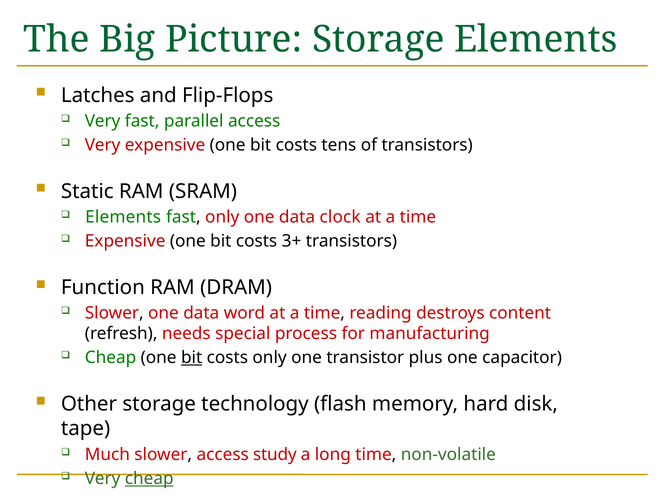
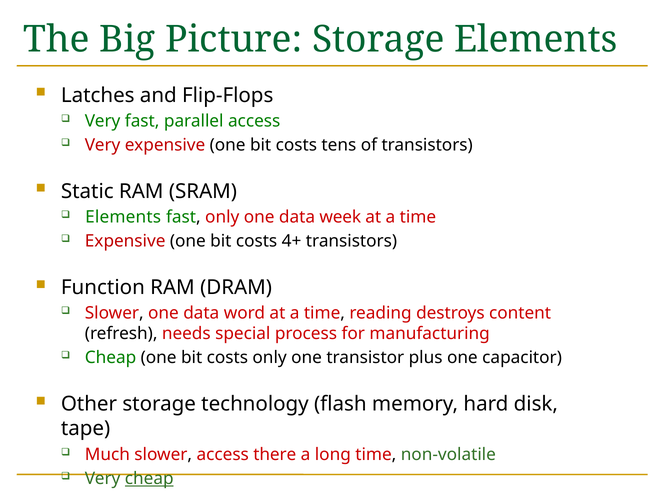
clock: clock -> week (340, 217)
3+: 3+ -> 4+ (292, 241)
bit underline: present -> none (192, 358)
study: study -> there (275, 455)
